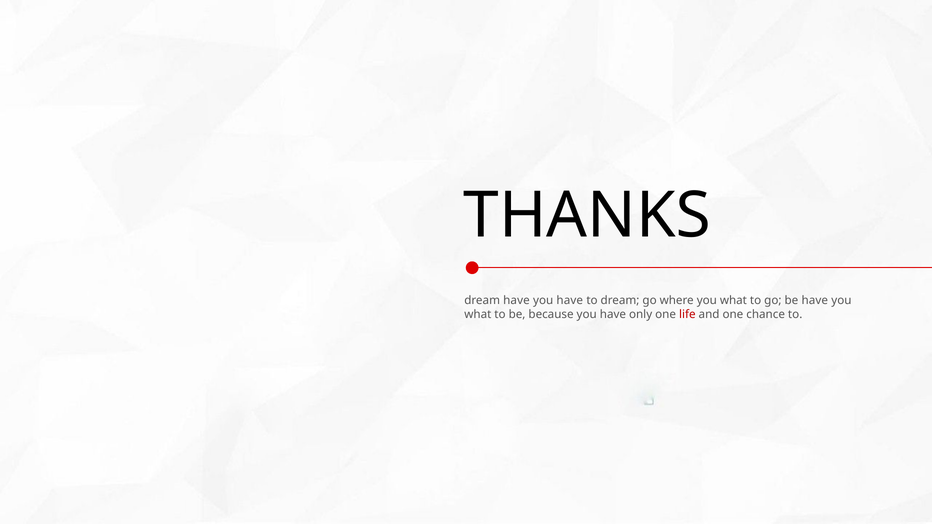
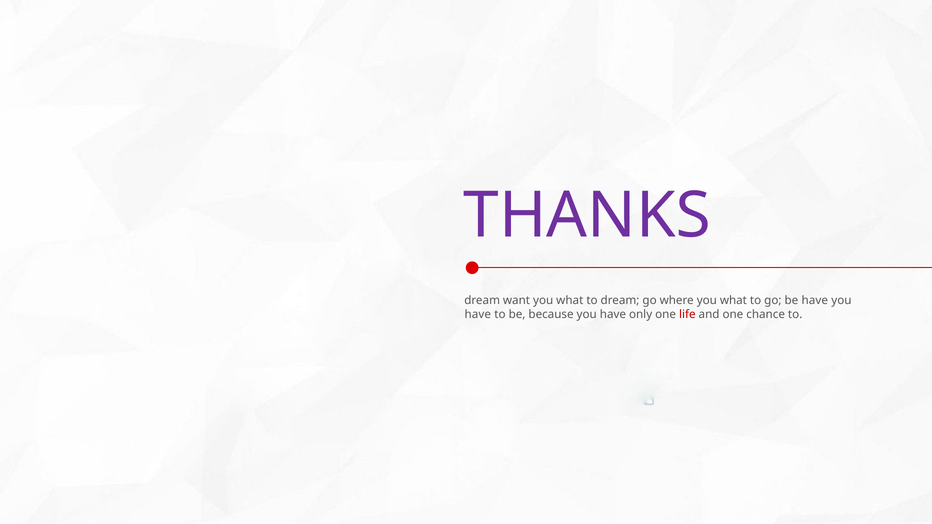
THANKS colour: black -> purple (587, 216)
dream have: have -> want (517, 301)
have: have -> what (570, 301)
what: what -> have (478, 315)
